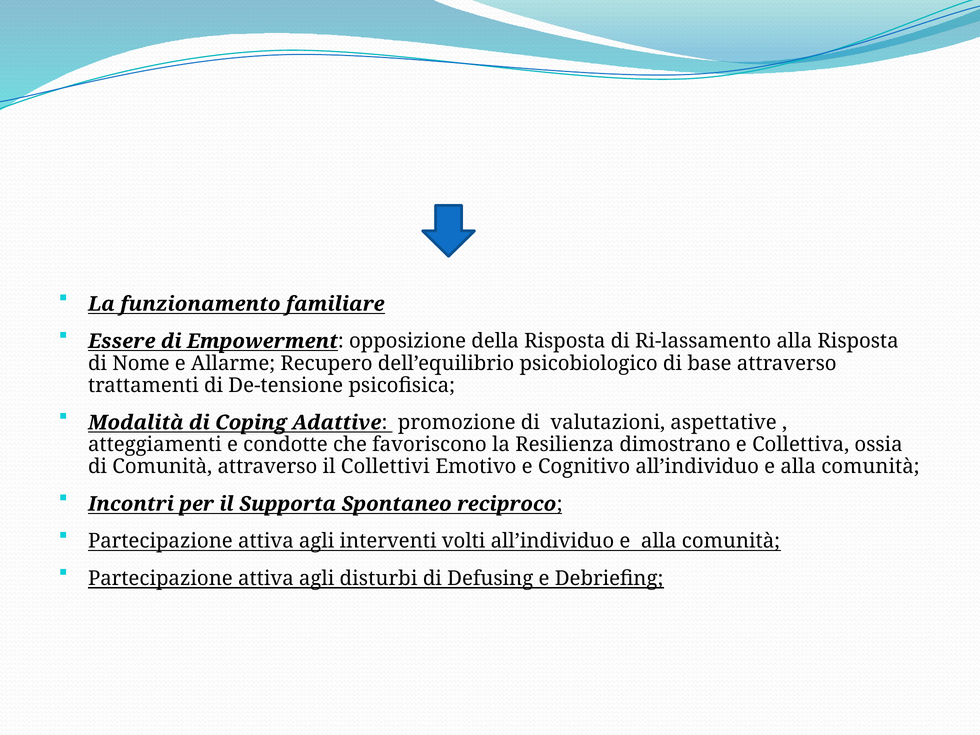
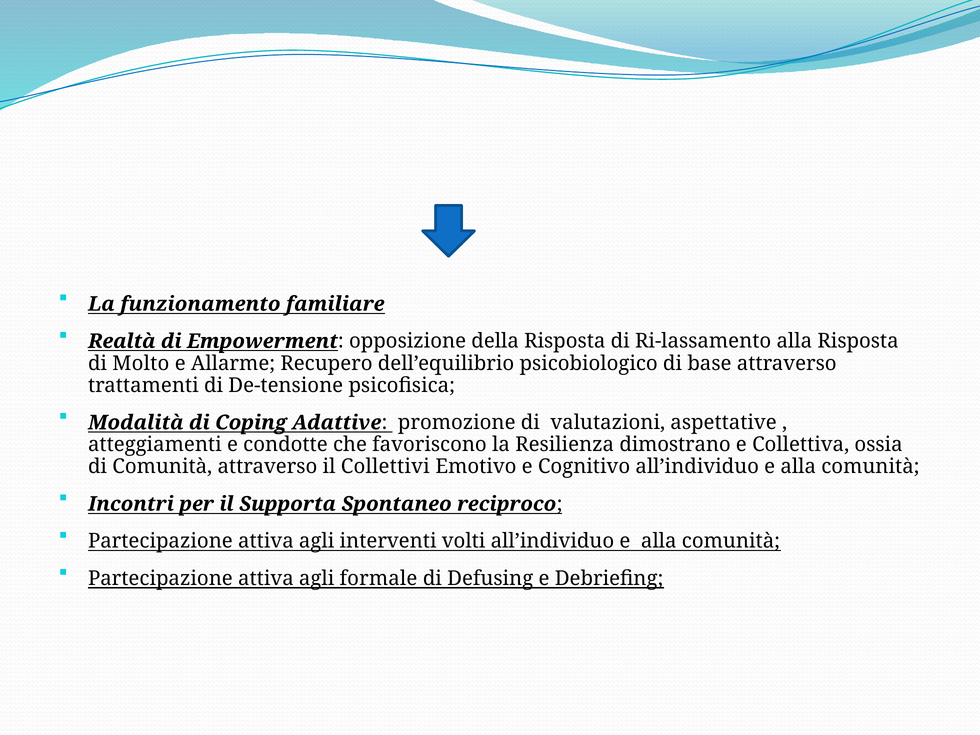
Essere: Essere -> Realtà (122, 341)
Nome: Nome -> Molto (141, 363)
disturbi: disturbi -> formale (378, 578)
